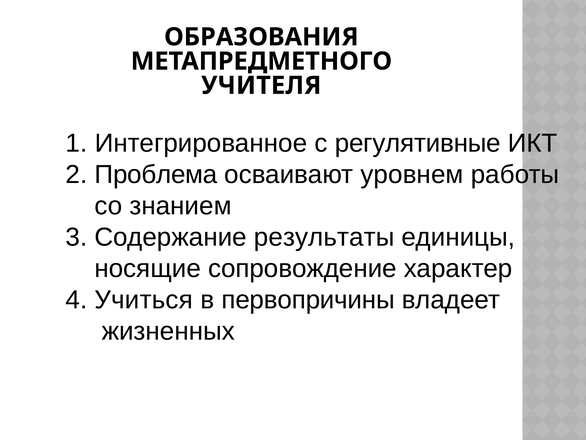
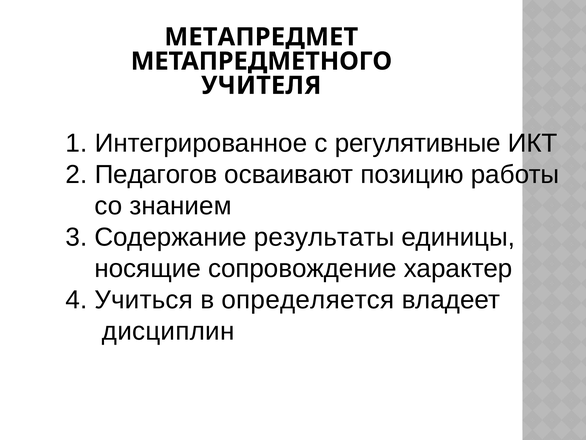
ОБРАЗОВАНИЯ: ОБРАЗОВАНИЯ -> МЕТАПРЕДМЕТ (261, 37)
Проблема: Проблема -> Педагогов (156, 174)
уровнем: уровнем -> позицию (412, 174)
первопричины: первопричины -> определяется (308, 299)
жизненных: жизненных -> дисциплин (168, 331)
